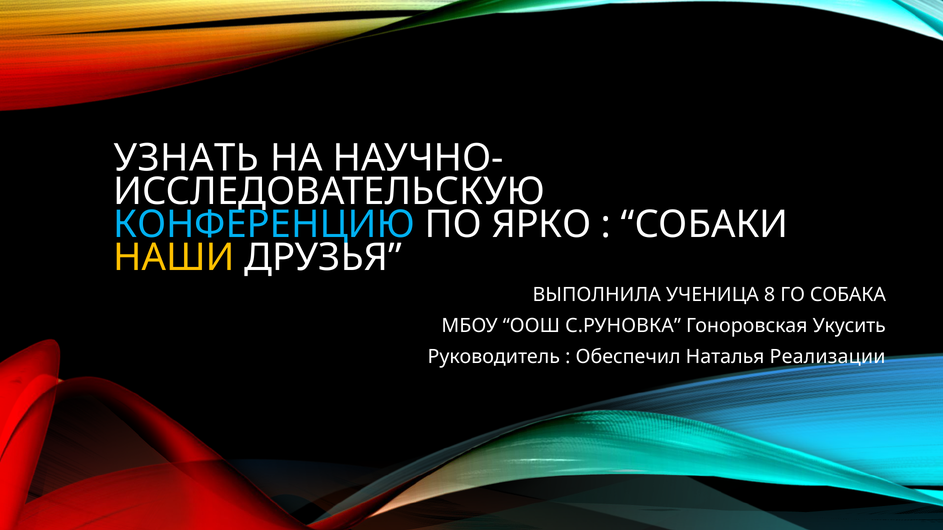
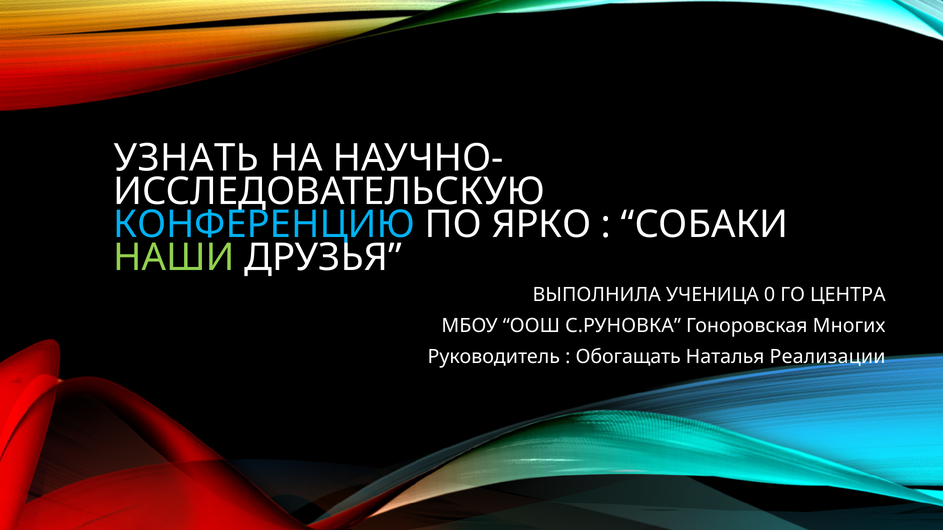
НАШИ colour: yellow -> light green (174, 258)
8: 8 -> 0 (770, 295)
СОБАКА: СОБАКА -> ЦЕНТРА (848, 295)
Укусить: Укусить -> Многих (849, 326)
Обеспечил: Обеспечил -> Обогащать (628, 357)
